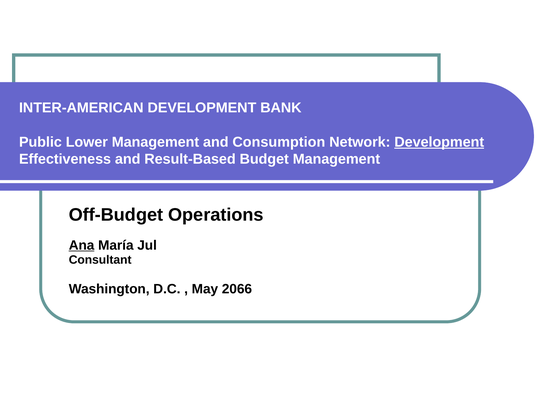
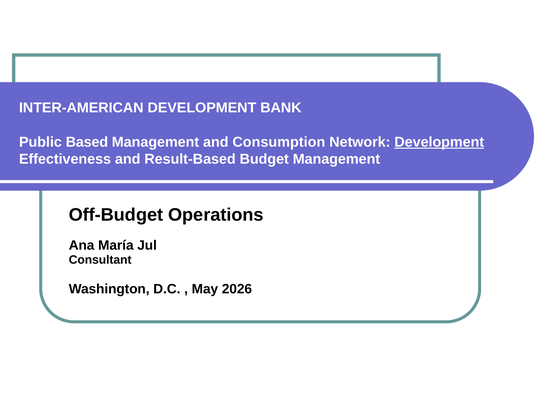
Lower: Lower -> Based (87, 142)
Ana underline: present -> none (82, 245)
2066: 2066 -> 2026 (237, 289)
